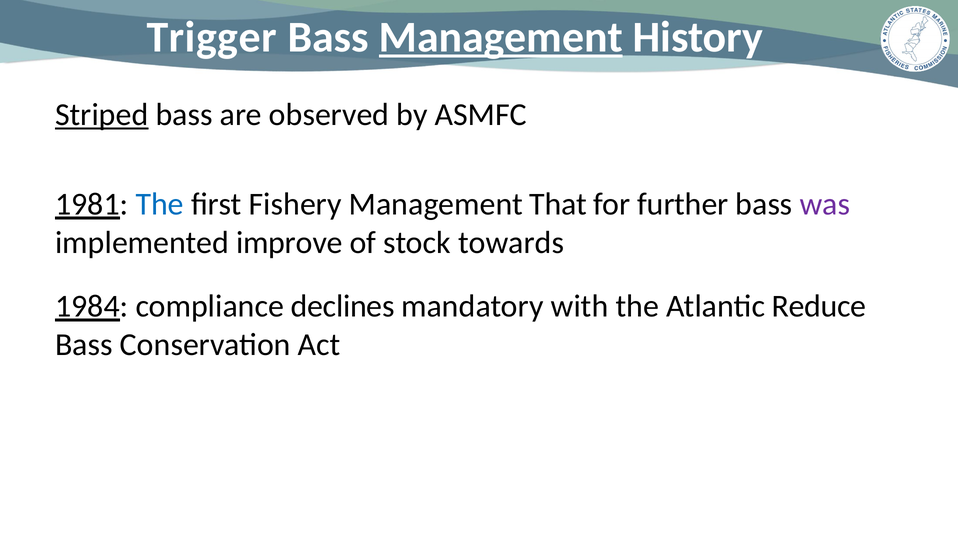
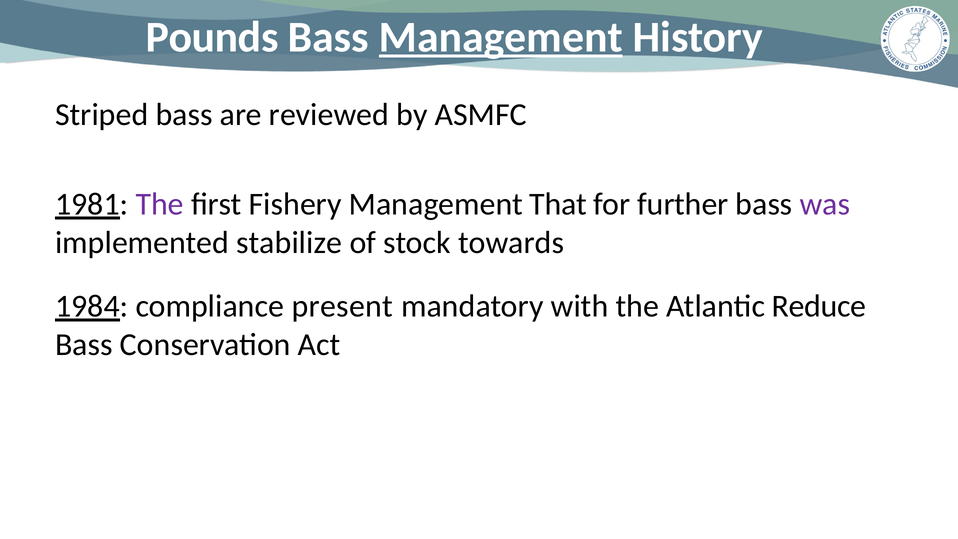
Trigger: Trigger -> Pounds (212, 37)
Striped underline: present -> none (102, 115)
observed: observed -> reviewed (329, 115)
The colour: blue -> purple (160, 204)
improve: improve -> stabilize (289, 243)
declines: declines -> present (342, 306)
